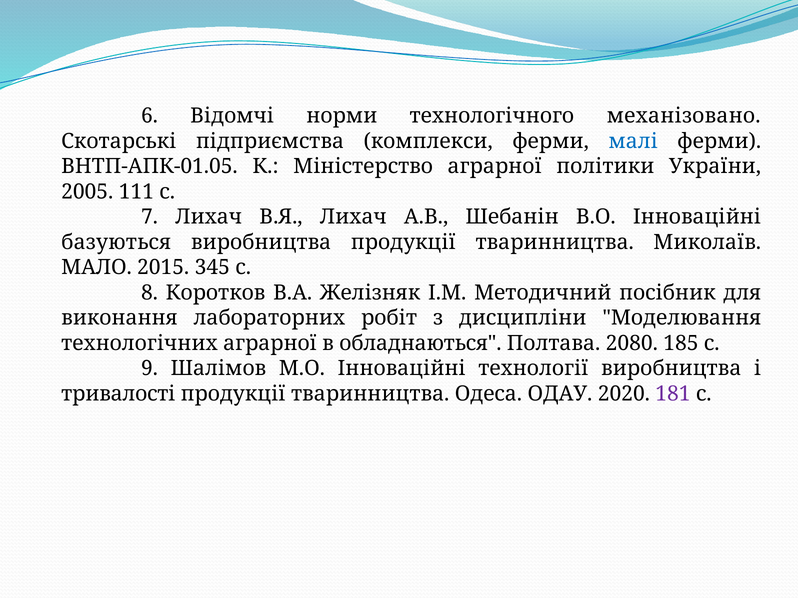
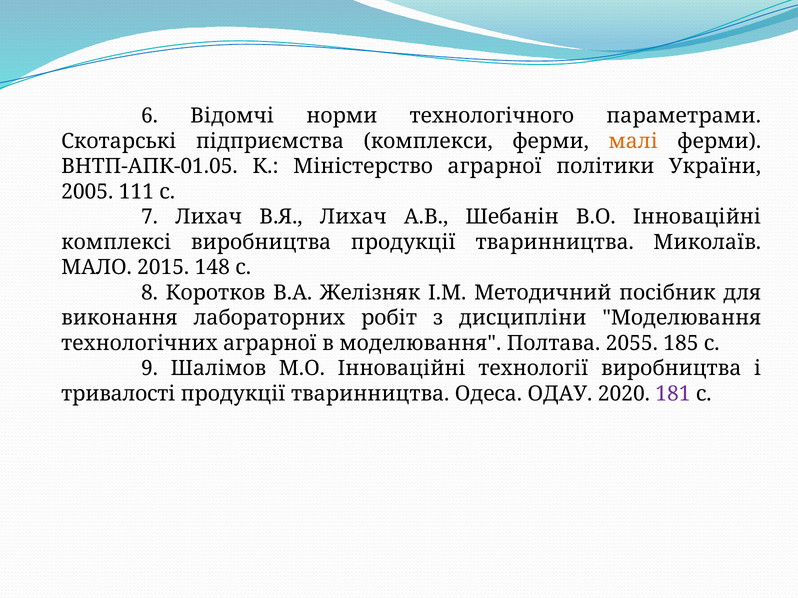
механізовано: механізовано -> параметрами (684, 116)
малі colour: blue -> orange (633, 141)
базуються: базуються -> комплексі (116, 242)
345: 345 -> 148 (212, 268)
в обладнаються: обладнаються -> моделювання (420, 343)
2080: 2080 -> 2055 (632, 343)
